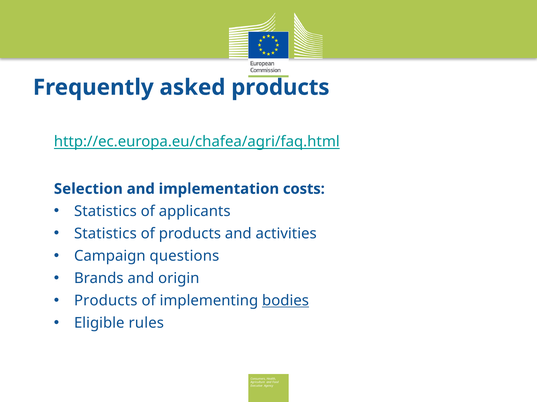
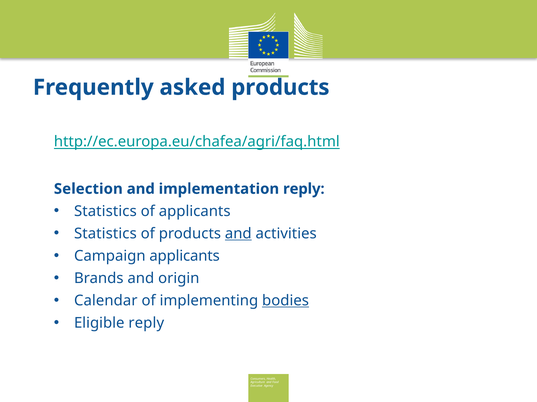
implementation costs: costs -> reply (304, 189)
and underline: none -> present (238, 234)
Campaign questions: questions -> applicants (185, 256)
Products: Products -> Calendar (106, 301)
Eligible rules: rules -> reply (146, 324)
